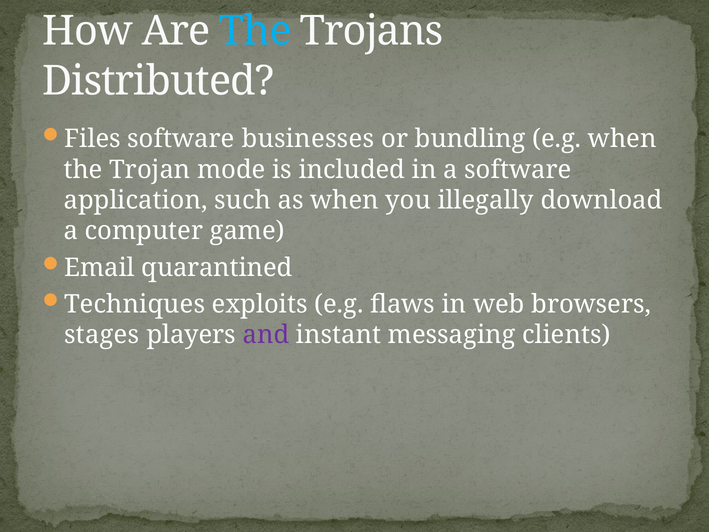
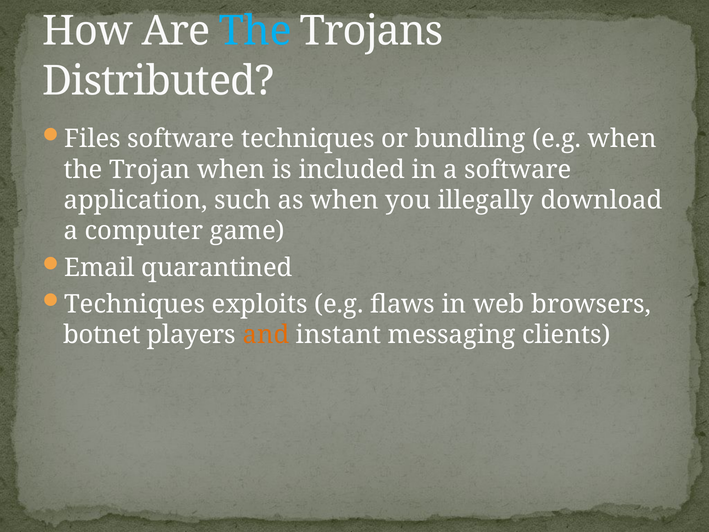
software businesses: businesses -> techniques (308, 139)
Trojan mode: mode -> when (231, 170)
stages: stages -> botnet (102, 335)
and colour: purple -> orange (266, 335)
